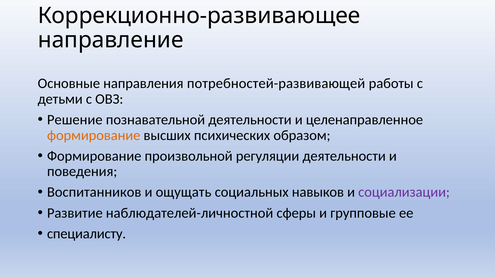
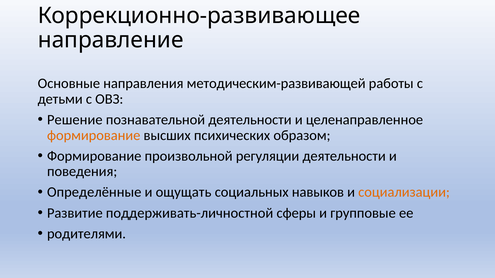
потребностей-развивающей: потребностей-развивающей -> методическим-развивающей (276, 84)
Воспитанников: Воспитанников -> Определённые (94, 193)
социализации colour: purple -> orange (404, 193)
наблюдателей-личностной: наблюдателей-личностной -> поддерживать-личностной (190, 213)
специалисту: специалисту -> родителями (86, 234)
